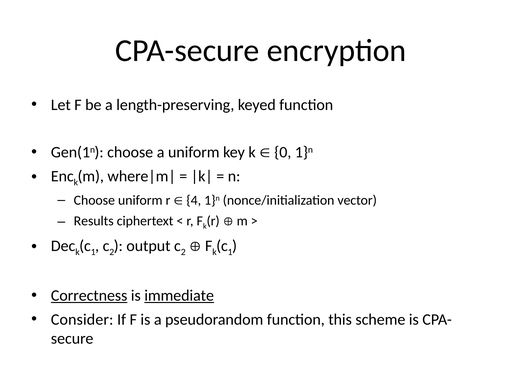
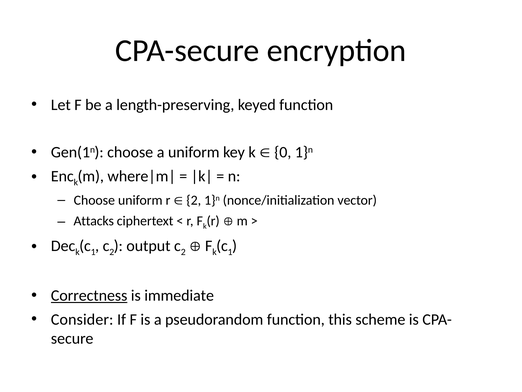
4: 4 -> 2 (194, 200)
Results: Results -> Attacks (94, 221)
immediate underline: present -> none (179, 295)
